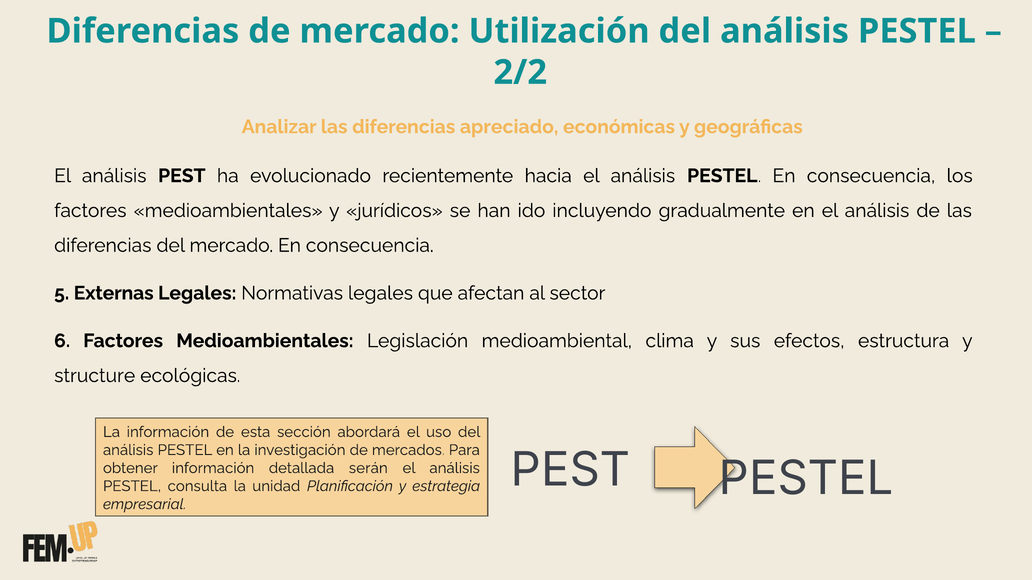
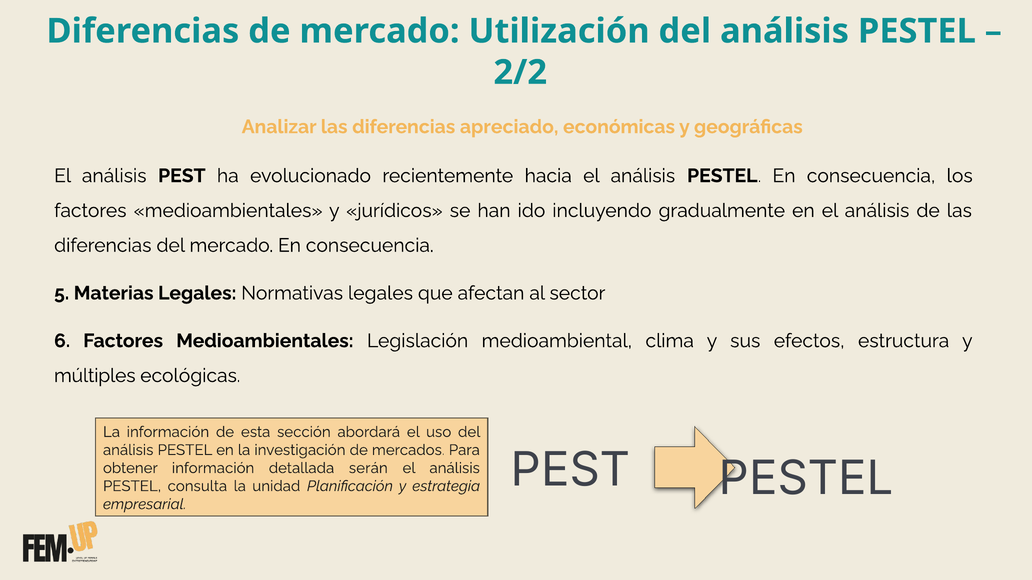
Externas: Externas -> Materias (114, 293)
structure: structure -> múltiples (95, 376)
